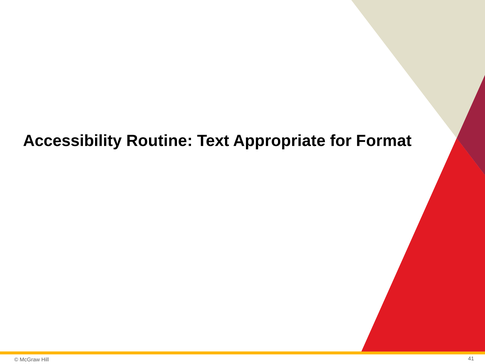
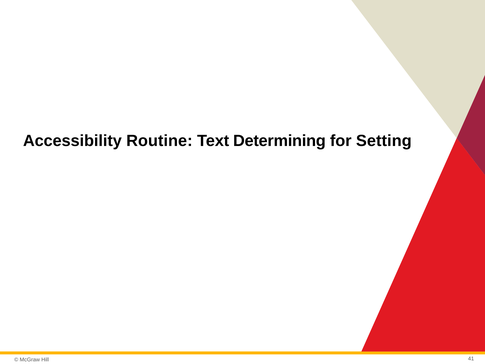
Appropriate: Appropriate -> Determining (279, 141)
Format: Format -> Setting (384, 141)
